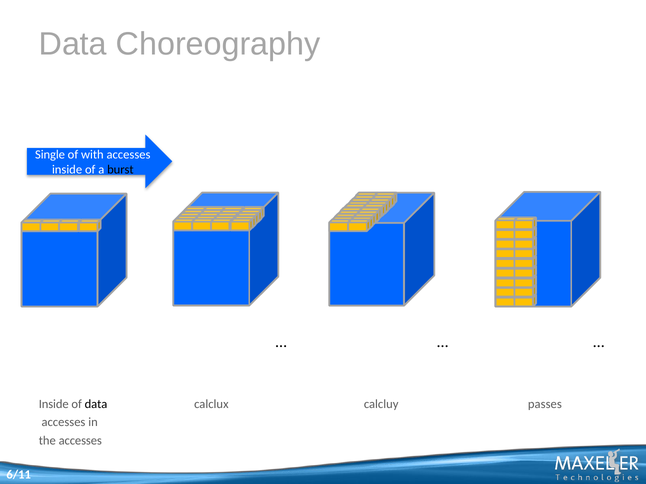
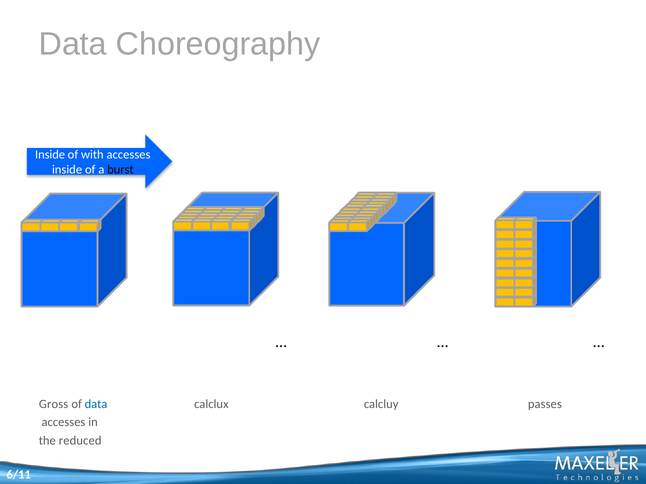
Single: Single -> Inside (50, 155)
Inside: Inside -> Gross (54, 405)
data colour: black -> blue (96, 405)
the accesses: accesses -> reduced (80, 441)
